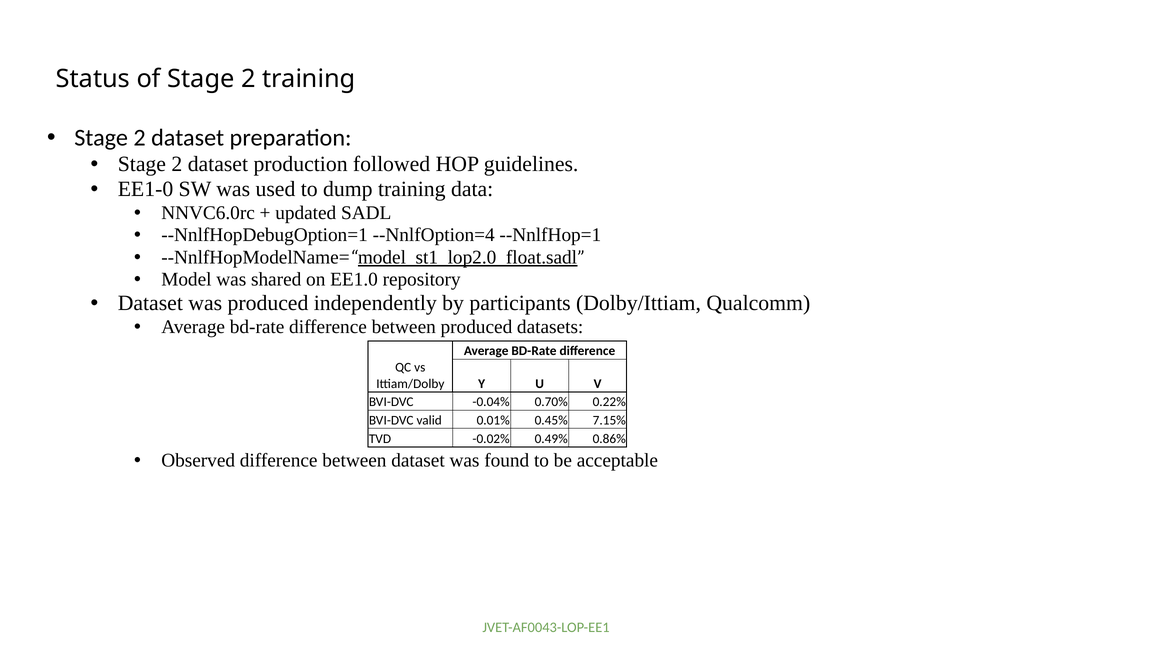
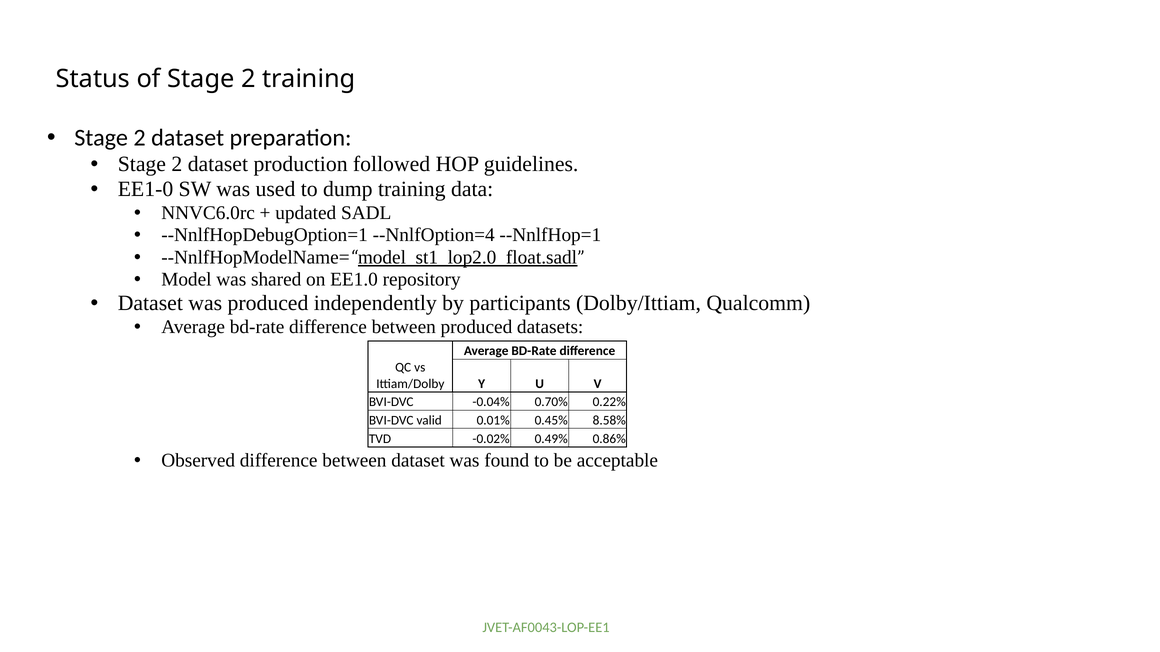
7.15%: 7.15% -> 8.58% (609, 420)
